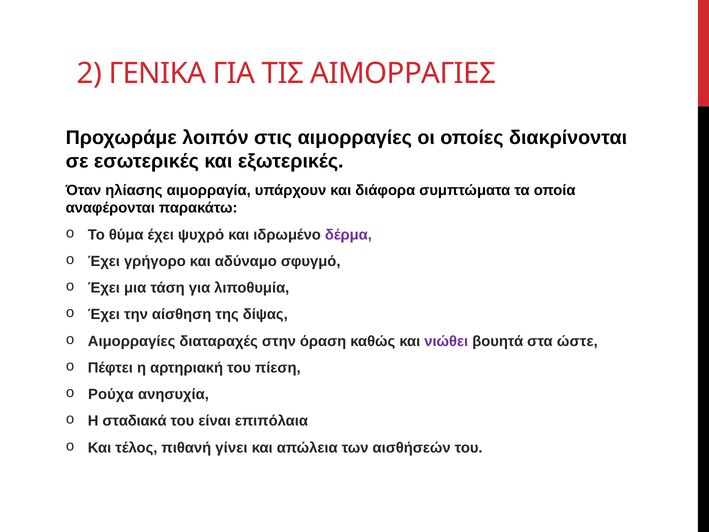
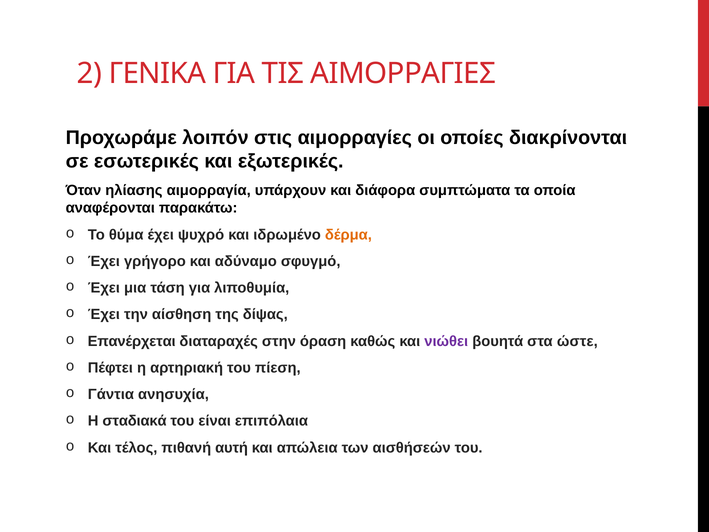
δέρμα colour: purple -> orange (348, 235)
Αιμορραγίες: Αιμορραγίες -> Επανέρχεται (132, 341)
Ρούχα: Ρούχα -> Γάντια (111, 394)
γίνει: γίνει -> αυτή (232, 447)
